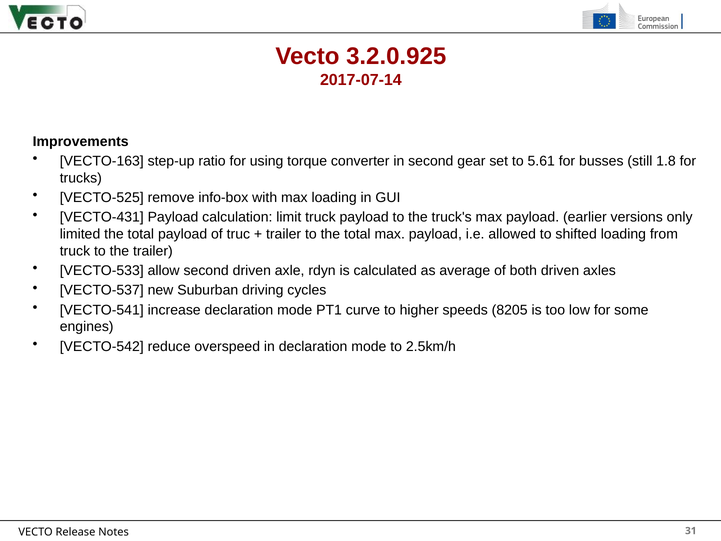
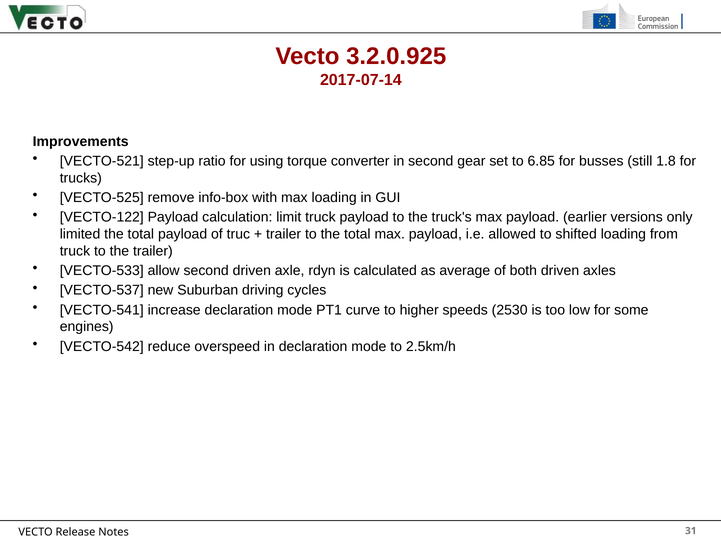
VECTO-163: VECTO-163 -> VECTO-521 (102, 161)
5.61: 5.61 -> 6.85 (541, 161)
VECTO-431: VECTO-431 -> VECTO-122 (102, 217)
8205: 8205 -> 2530 (510, 310)
